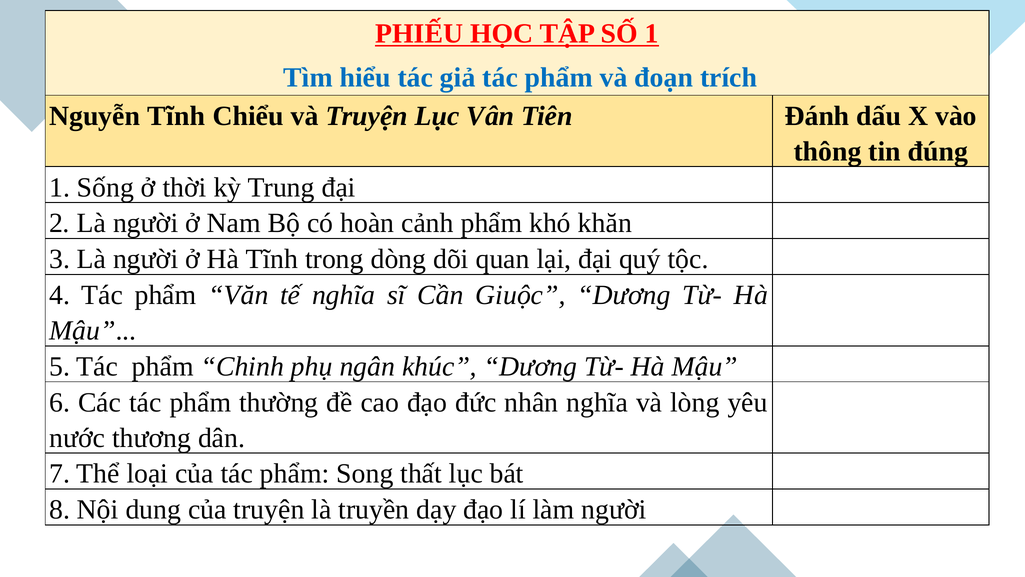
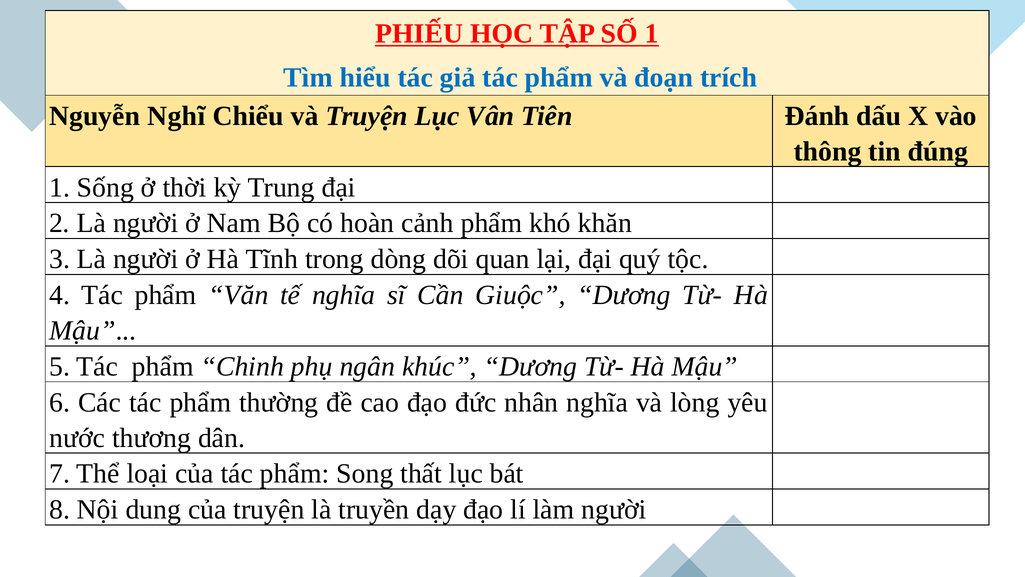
Nguyễn Tĩnh: Tĩnh -> Nghĩ (176, 116)
